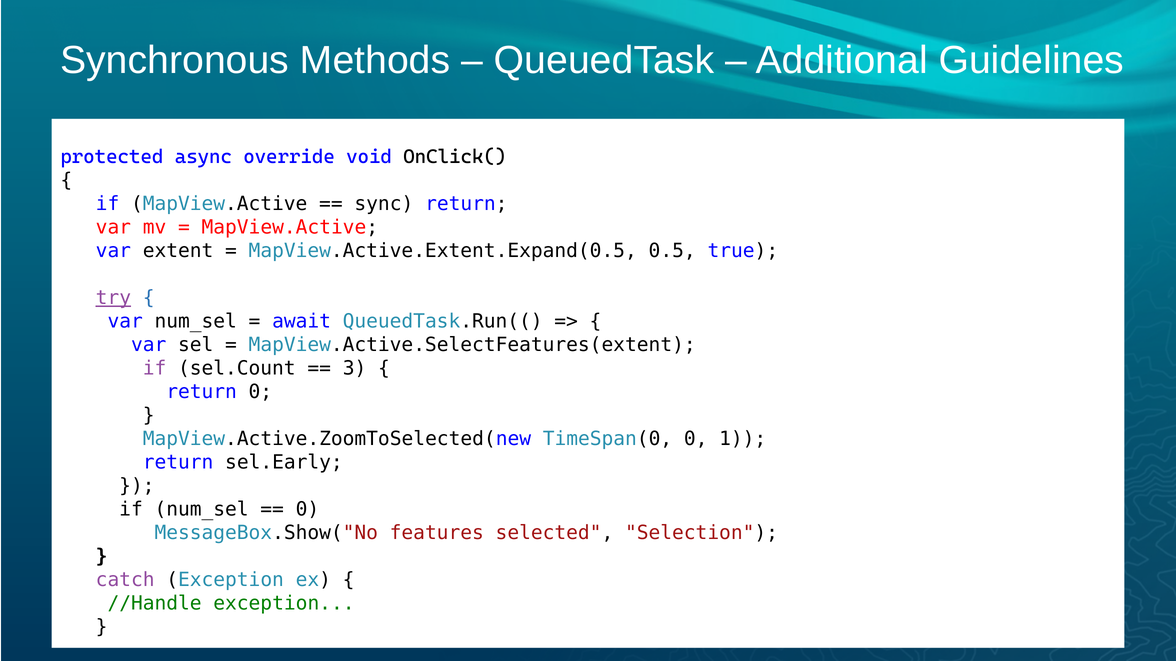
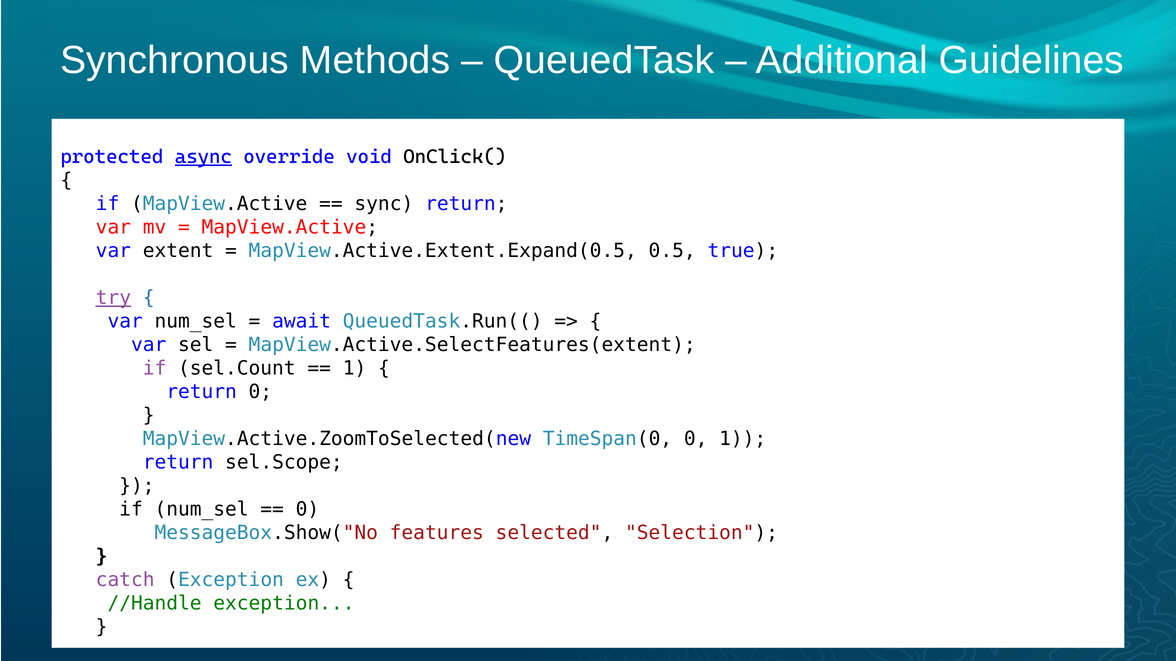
async underline: none -> present (203, 157)
3: 3 -> 1 (355, 369)
sel.Early: sel.Early -> sel.Scope (284, 463)
